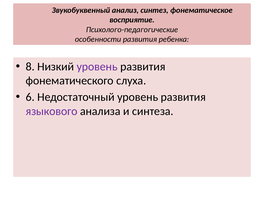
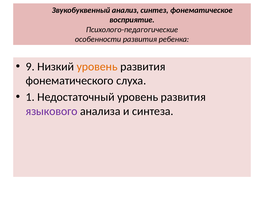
8: 8 -> 9 (30, 67)
уровень colour: purple -> orange (97, 67)
6: 6 -> 1 (30, 97)
